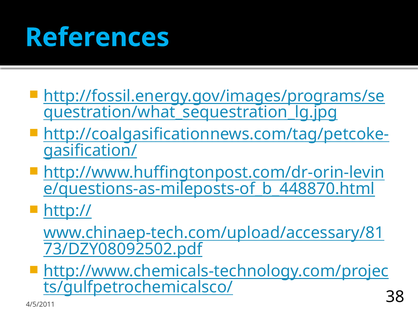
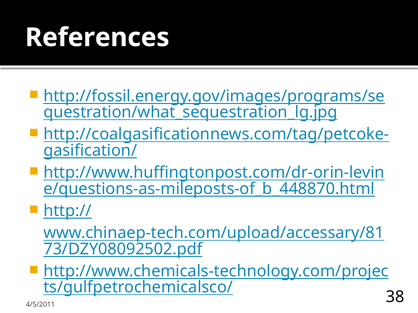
References colour: light blue -> white (97, 38)
